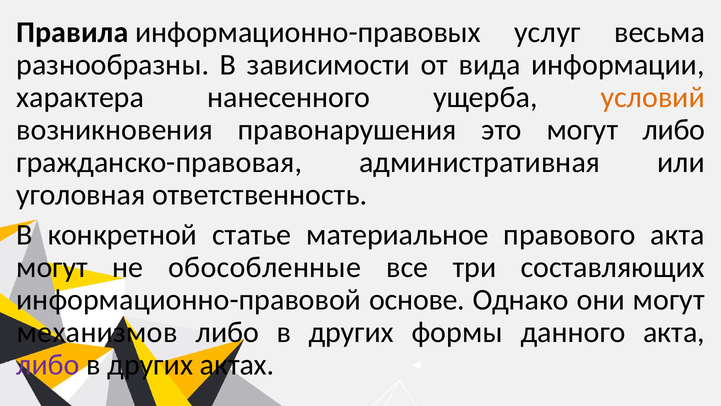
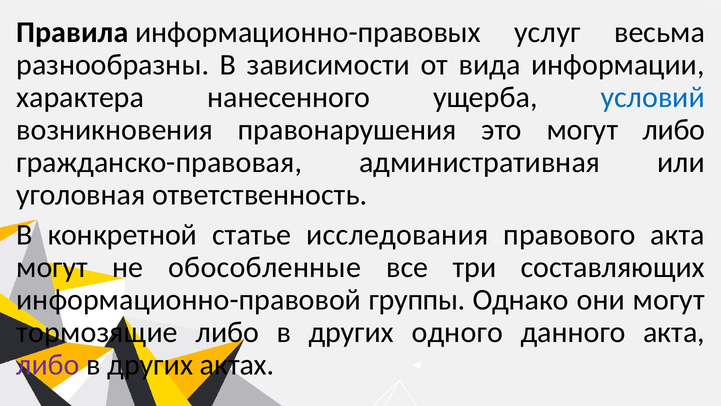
условий colour: orange -> blue (653, 97)
материальное: материальное -> исследования (397, 234)
основе: основе -> группы (417, 299)
механизмов: механизмов -> тормозящие (97, 332)
формы: формы -> одного (457, 332)
